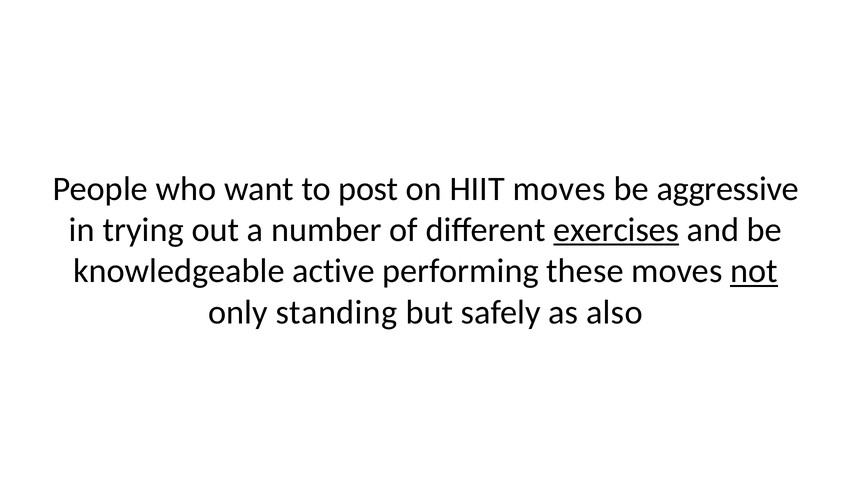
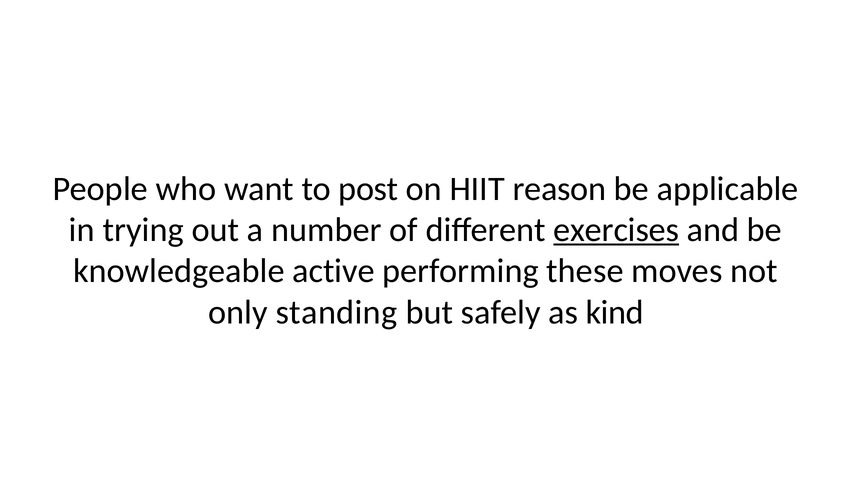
HIIT moves: moves -> reason (559, 189)
aggressive: aggressive -> applicable (728, 189)
not underline: present -> none (754, 271)
also: also -> kind (615, 312)
